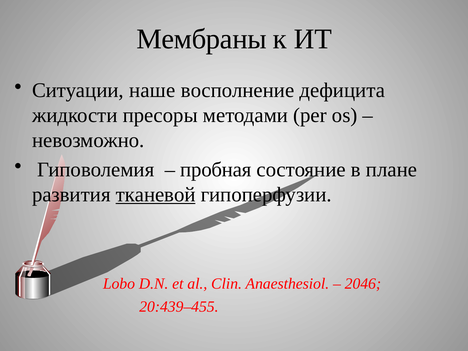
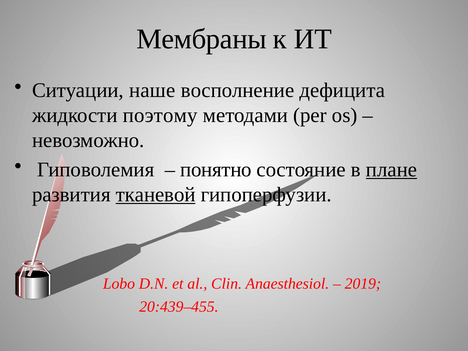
пресоры: пресоры -> поэтому (160, 115)
пробная: пробная -> понятно (216, 170)
плане underline: none -> present (392, 170)
2046: 2046 -> 2019 (363, 284)
